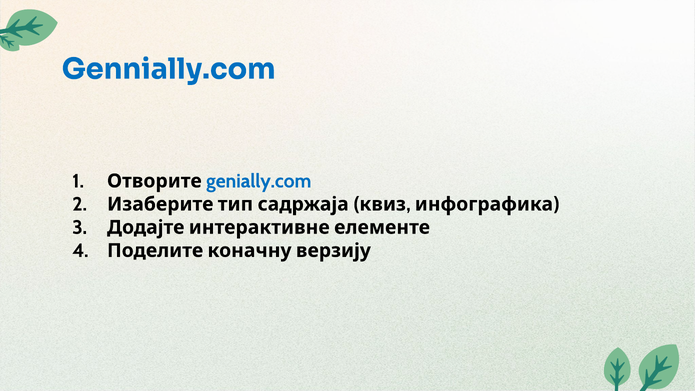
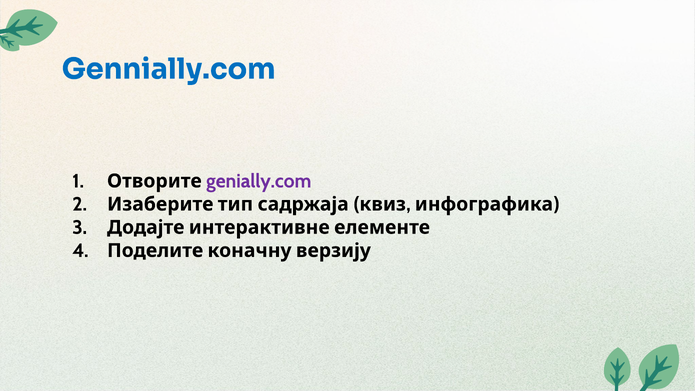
genially.com colour: blue -> purple (259, 181)
